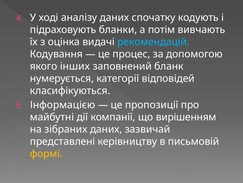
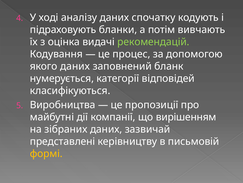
рекомендацій colour: light blue -> light green (153, 42)
якого інших: інших -> даних (75, 66)
Інформацією: Інформацією -> Виробництва (63, 105)
